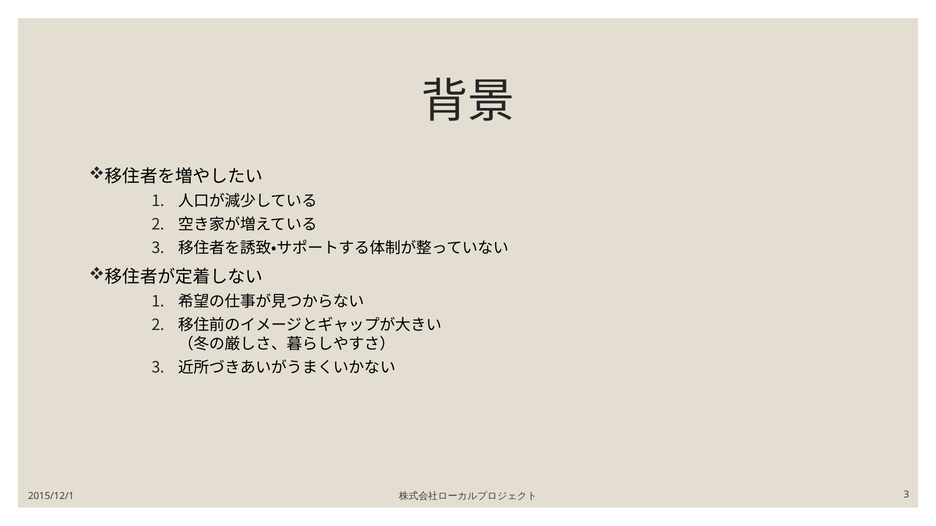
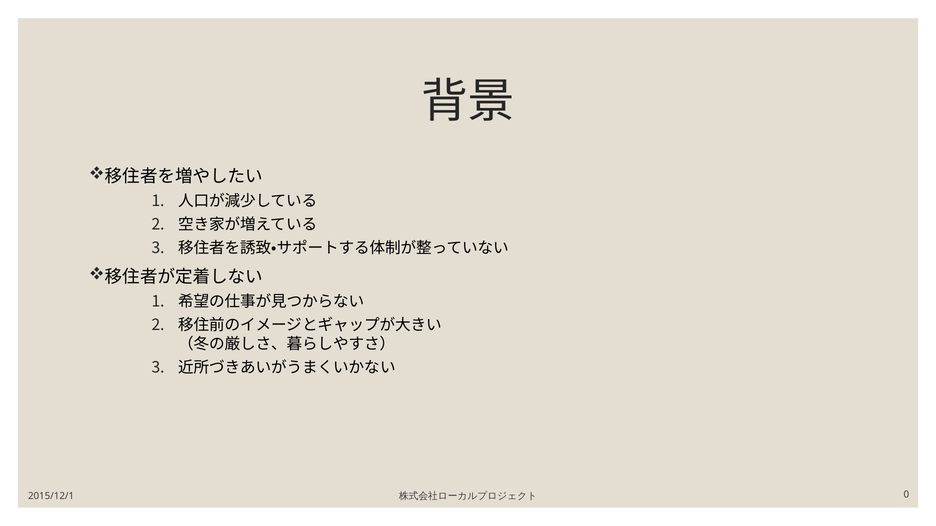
3: 3 -> 0 (906, 495)
